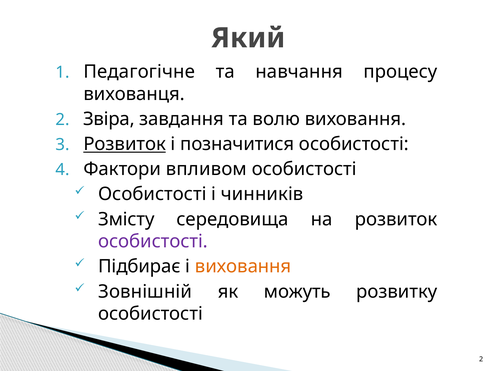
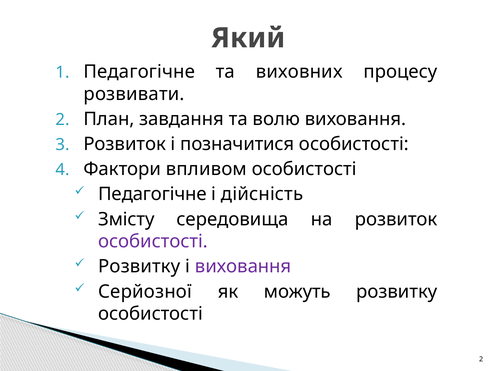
навчання: навчання -> виховних (299, 72)
вихованця: вихованця -> розвивати (134, 94)
Звіра: Звіра -> План (109, 119)
Розвиток underline: present -> none (125, 144)
Особистості: Особистості -> Педагогічне (152, 194)
чинників: чинників -> дійсність (262, 194)
Підбирає: Підбирає -> Розвитку (139, 267)
виховання colour: orange -> purple (243, 267)
Зовнішній: Зовнішній -> Серйозної (145, 292)
